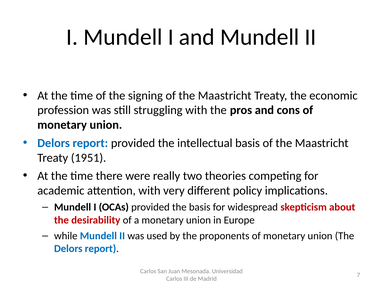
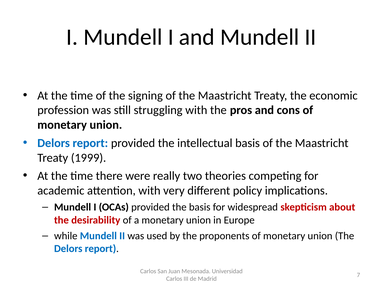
1951: 1951 -> 1999 (89, 157)
